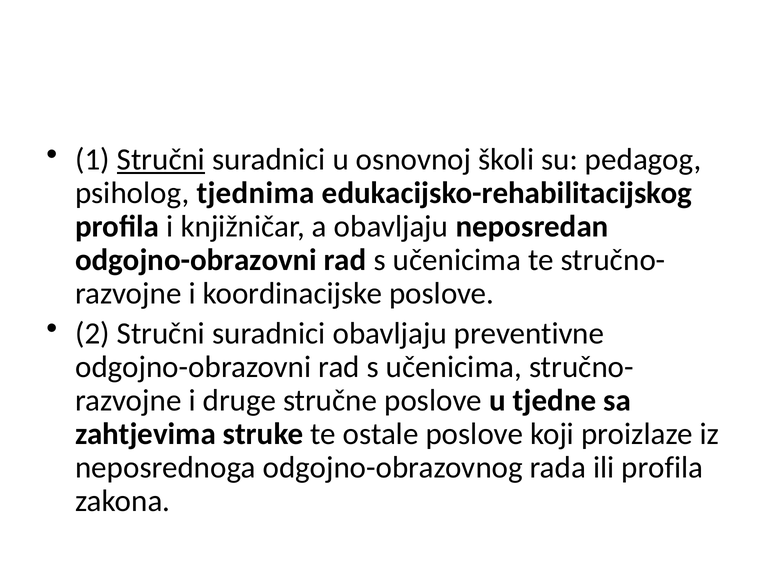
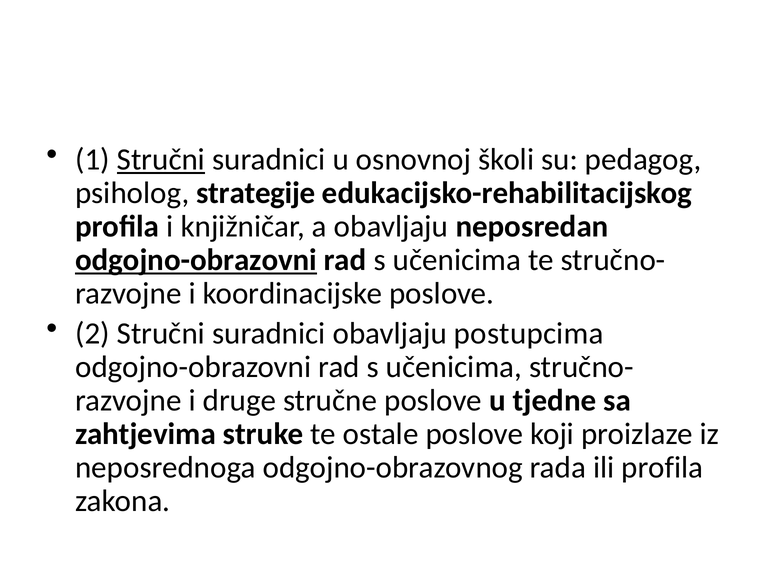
tjednima: tjednima -> strategije (256, 193)
odgojno-obrazovni underline: none -> present (196, 260)
preventivne: preventivne -> postupcima (529, 333)
